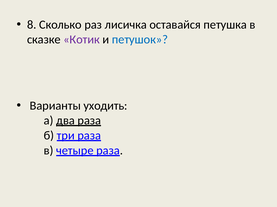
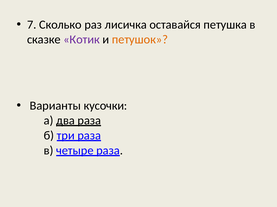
8: 8 -> 7 (32, 25)
петушок colour: blue -> orange (140, 40)
уходить: уходить -> кусочки (105, 106)
